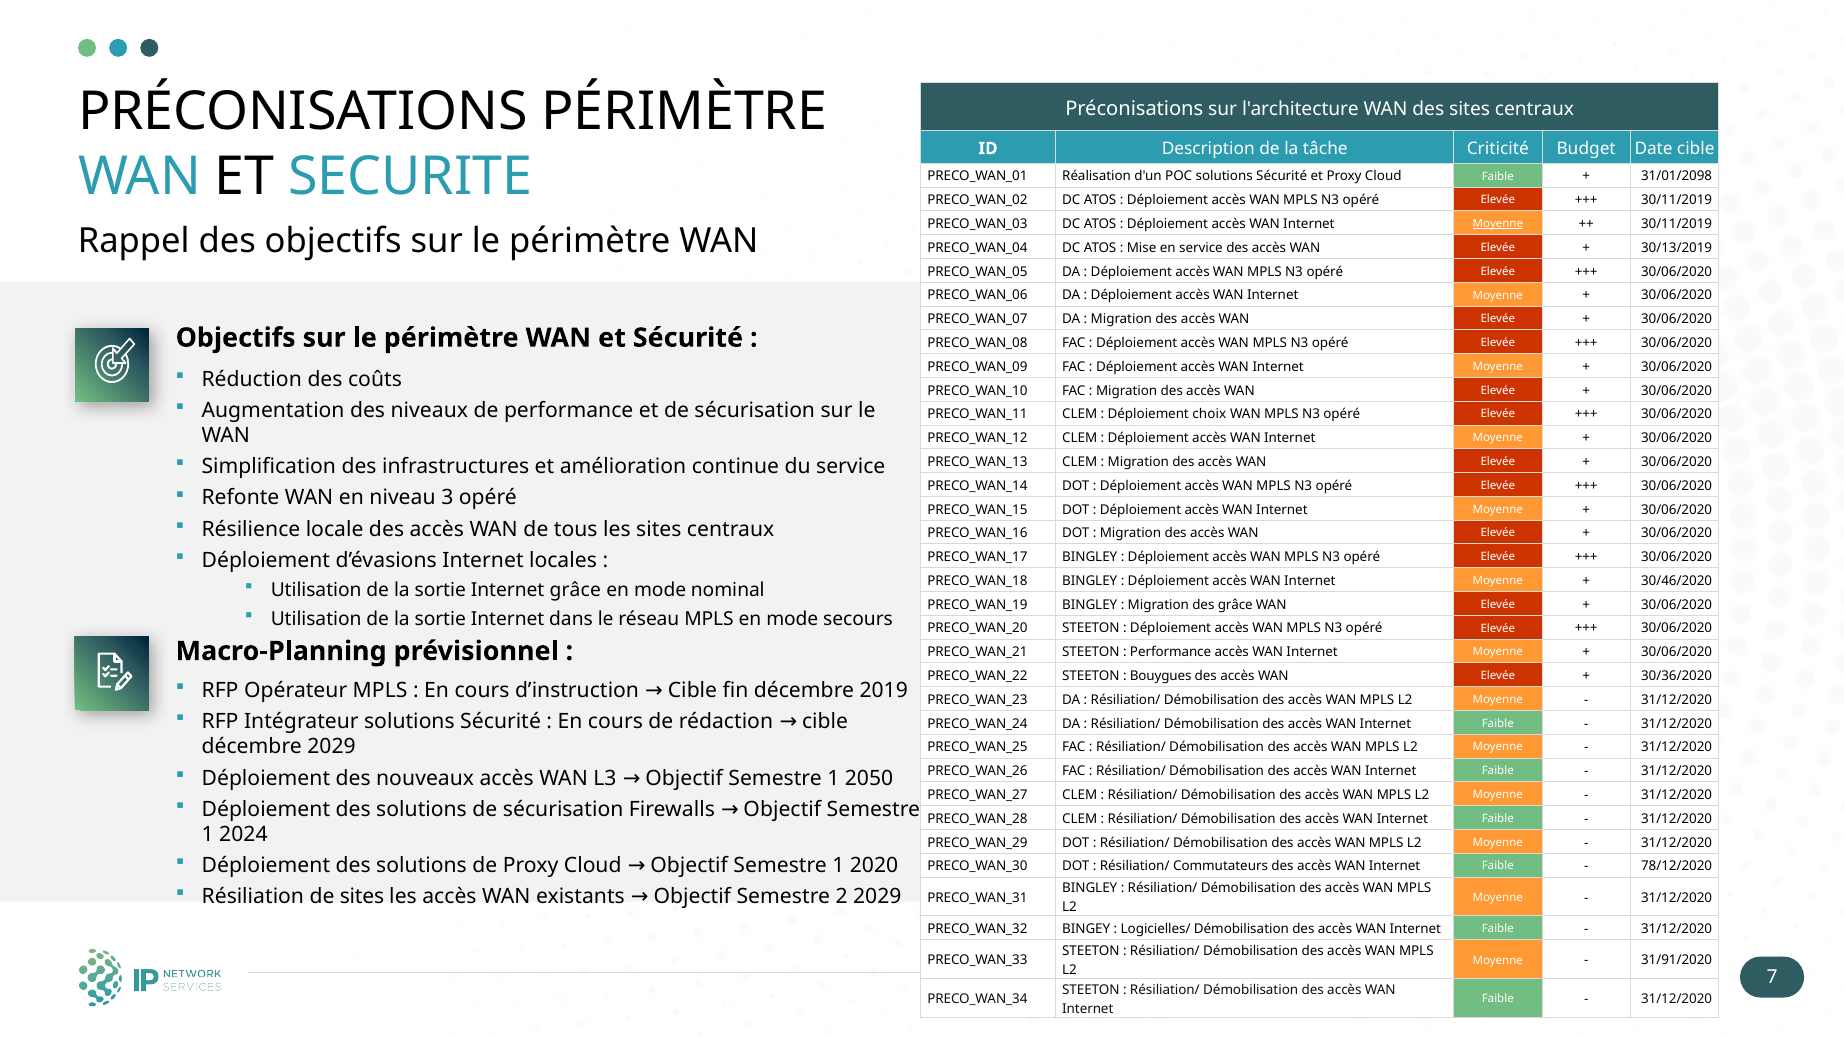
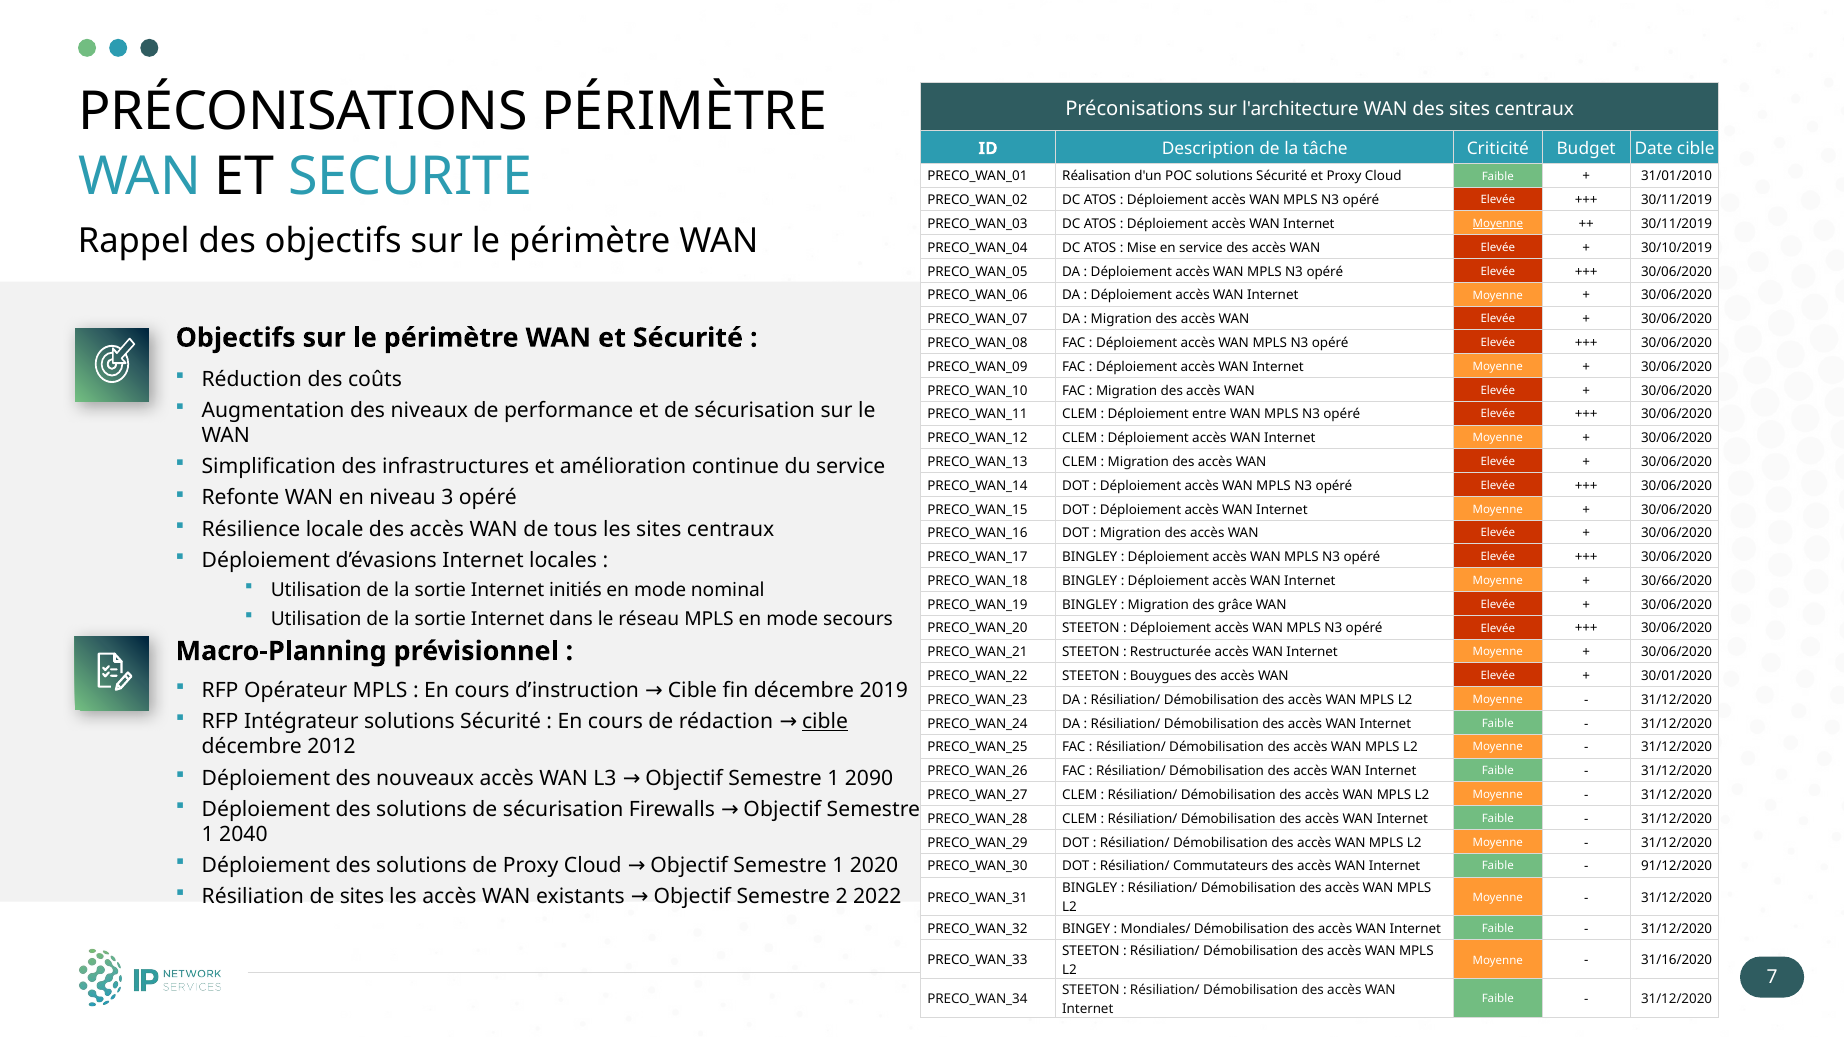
31/01/2098: 31/01/2098 -> 31/01/2010 (1677, 177)
30/13/2019: 30/13/2019 -> 30/10/2019 (1677, 248)
choix: choix -> entre (1209, 415)
30/46/2020: 30/46/2020 -> 30/66/2020 (1677, 581)
Internet grâce: grâce -> initiés (575, 590)
Performance: Performance -> Restructurée (1171, 652)
30/36/2020: 30/36/2020 -> 30/01/2020 (1677, 676)
cible underline: none -> present (825, 722)
décembre 2029: 2029 -> 2012 (332, 747)
2050: 2050 -> 2090 (869, 778)
2024: 2024 -> 2040 (243, 835)
78/12/2020: 78/12/2020 -> 91/12/2020 (1677, 867)
2 2029: 2029 -> 2022 (877, 897)
Logicielles/: Logicielles/ -> Mondiales/ (1156, 929)
31/91/2020: 31/91/2020 -> 31/16/2020 (1677, 961)
